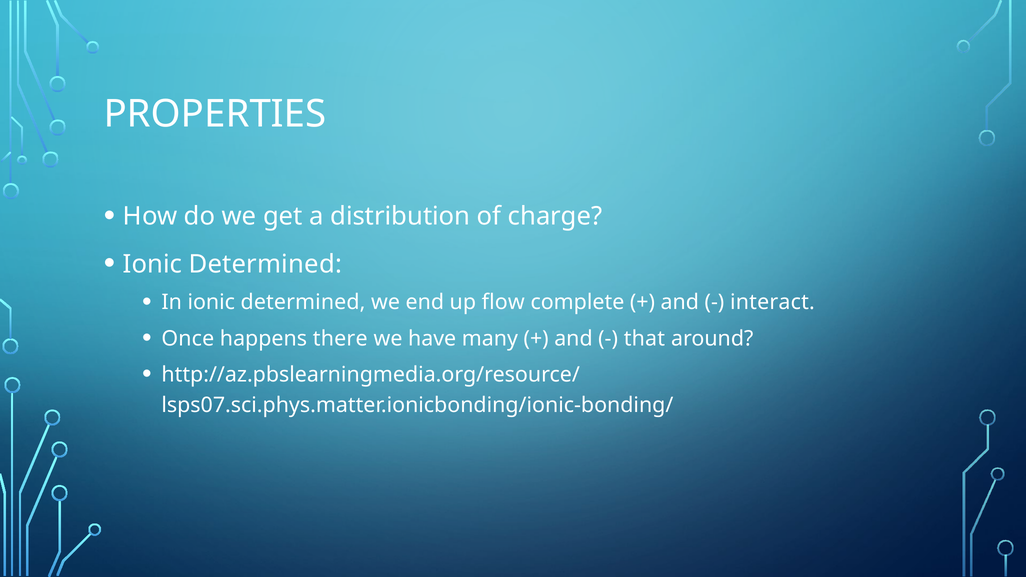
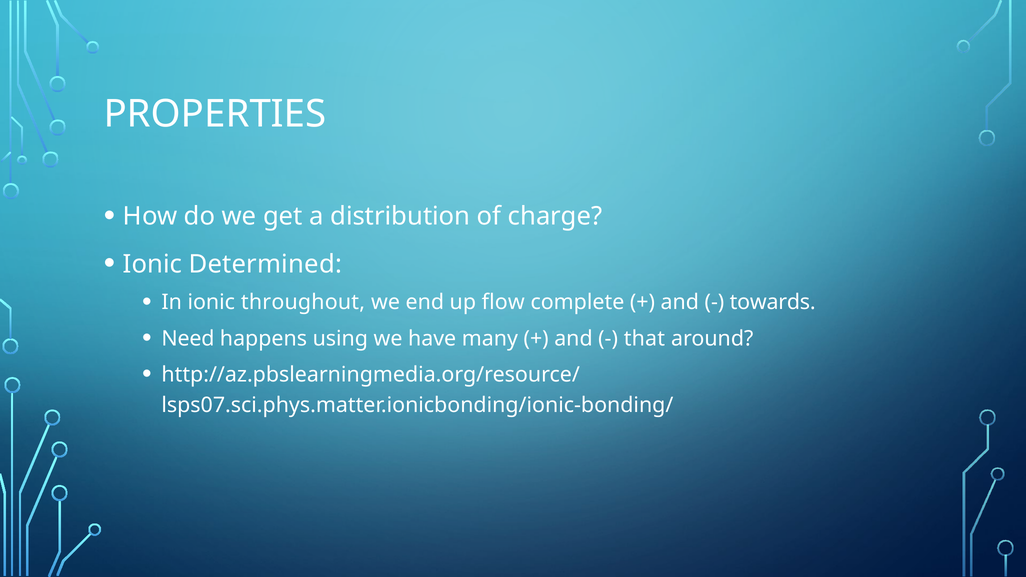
In ionic determined: determined -> throughout (303, 302)
interact: interact -> towards (773, 302)
Once: Once -> Need (188, 339)
there: there -> using (340, 339)
